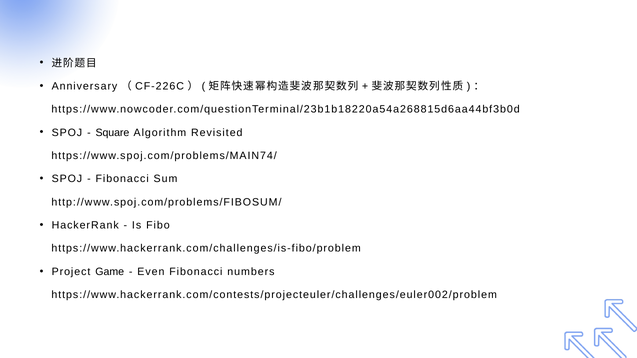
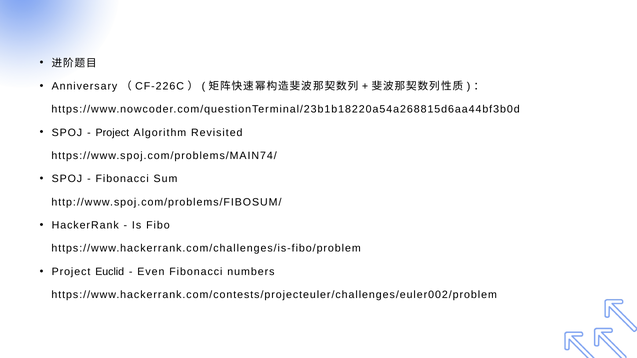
Square: Square -> Project (112, 133)
Game: Game -> Euclid (110, 272)
